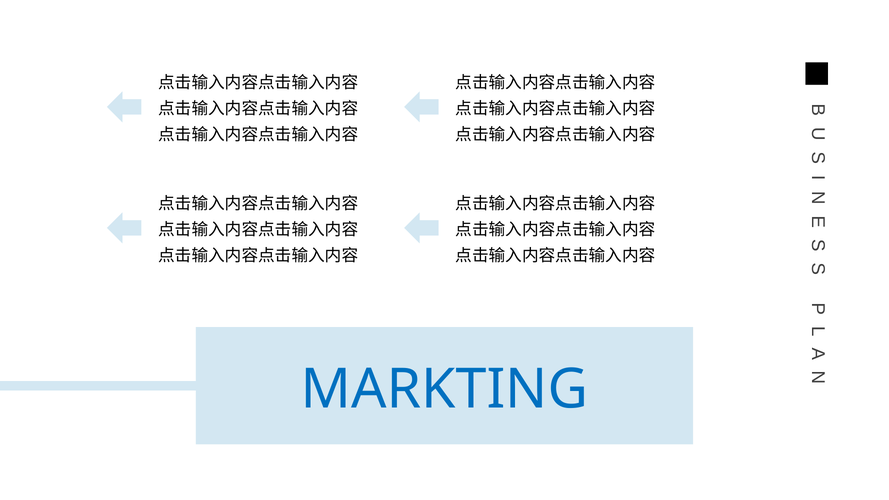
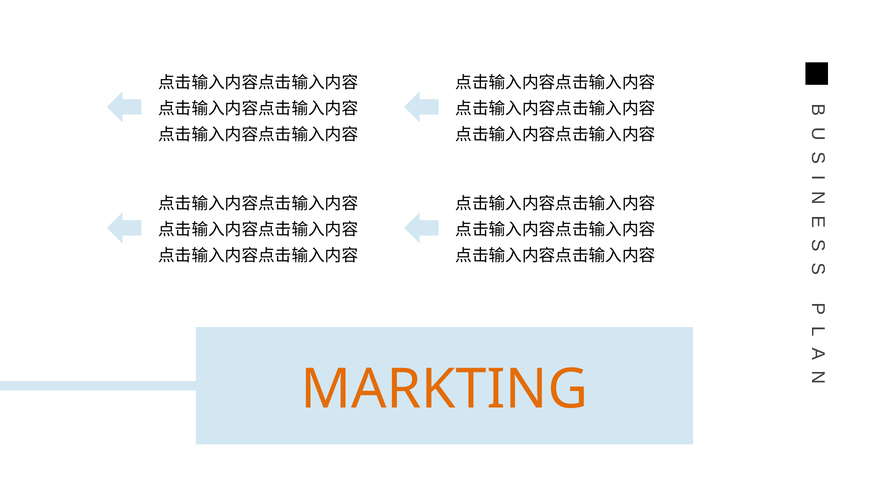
MARKTING colour: blue -> orange (444, 389)
